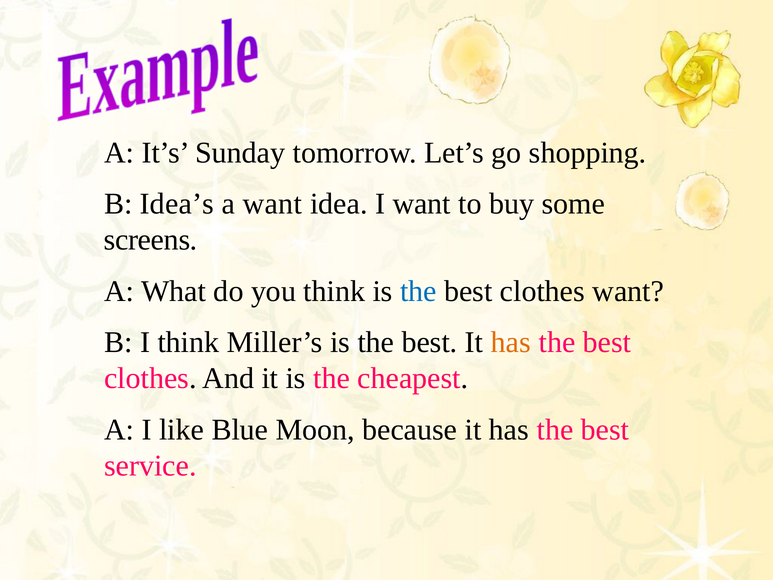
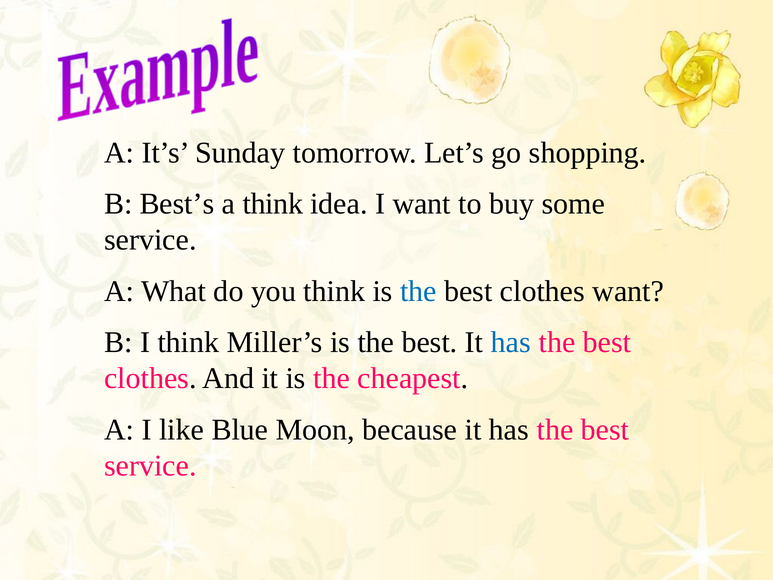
Idea’s: Idea’s -> Best’s (177, 204)
a want: want -> think (273, 204)
screens: screens -> service (150, 240)
has colour: orange -> blue (511, 342)
